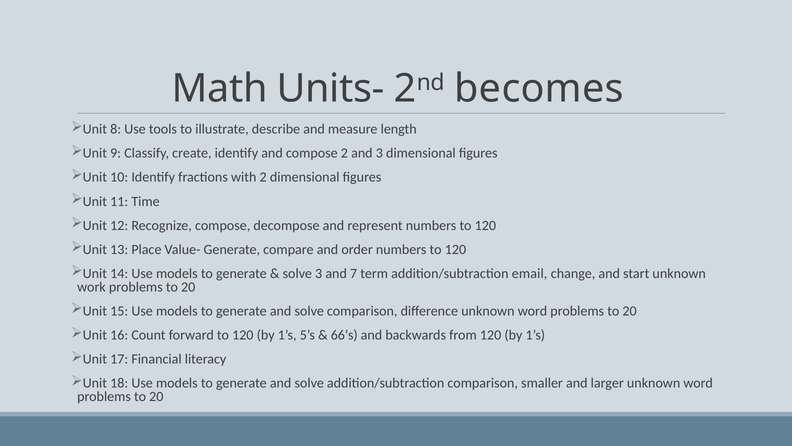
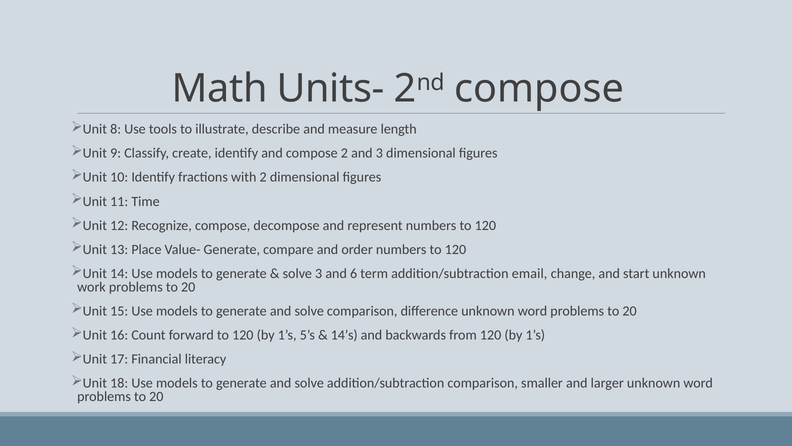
becomes: becomes -> compose (539, 89)
7: 7 -> 6 (354, 273)
66’s: 66’s -> 14’s (344, 335)
